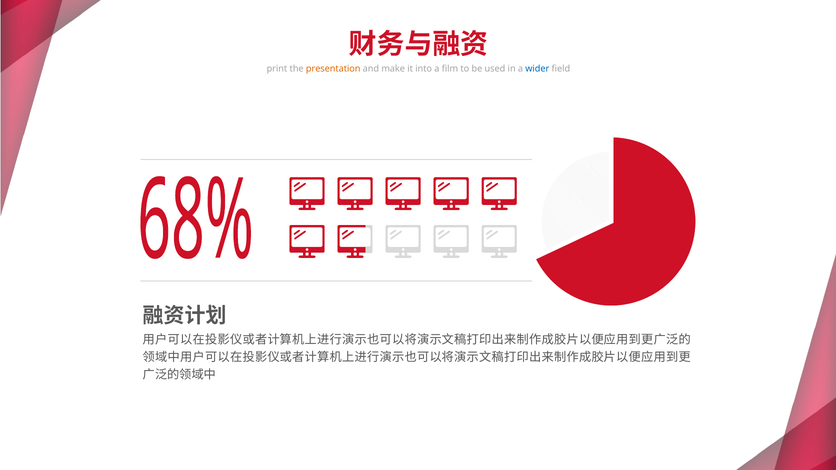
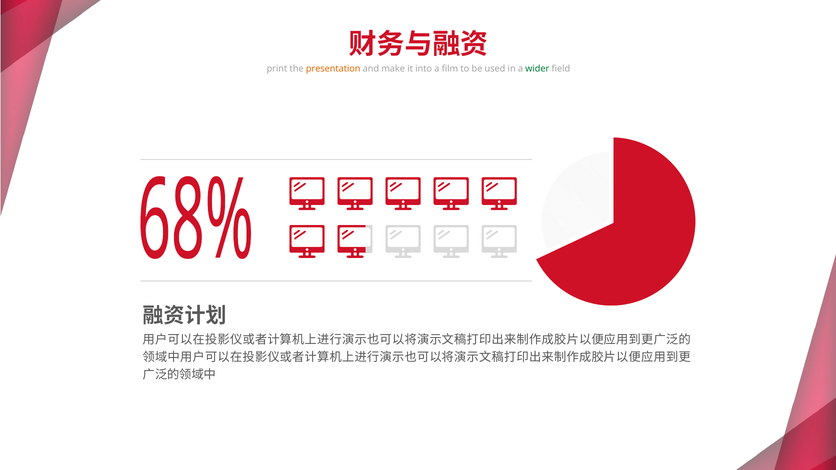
wider colour: blue -> green (537, 69)
